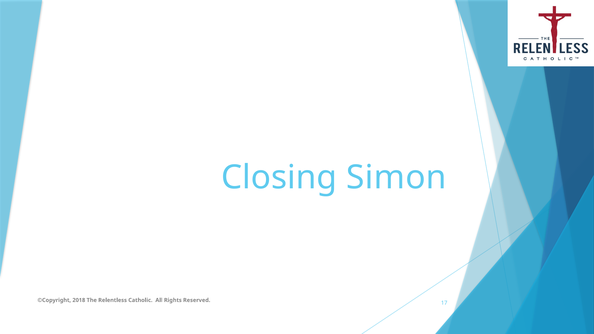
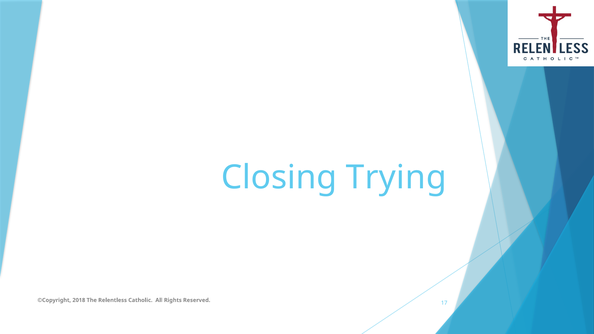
Simon: Simon -> Trying (396, 177)
